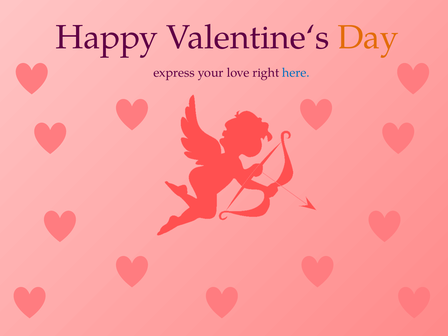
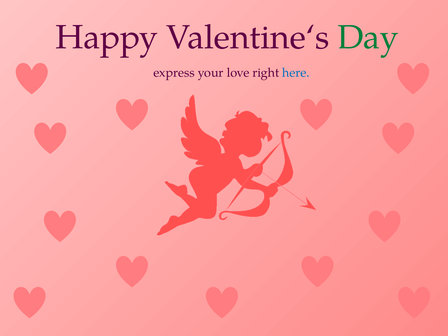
Day colour: orange -> green (368, 37)
